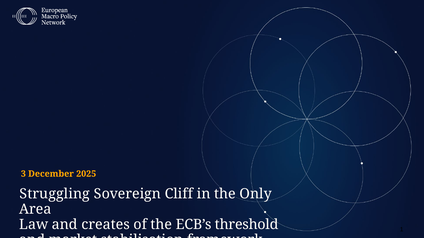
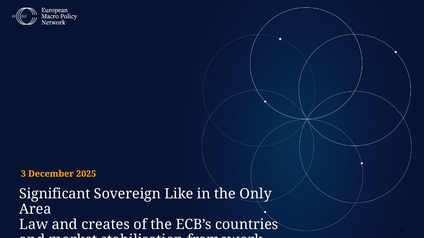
Struggling: Struggling -> Significant (55, 194)
Cliff: Cliff -> Like (179, 194)
threshold: threshold -> countries (247, 225)
